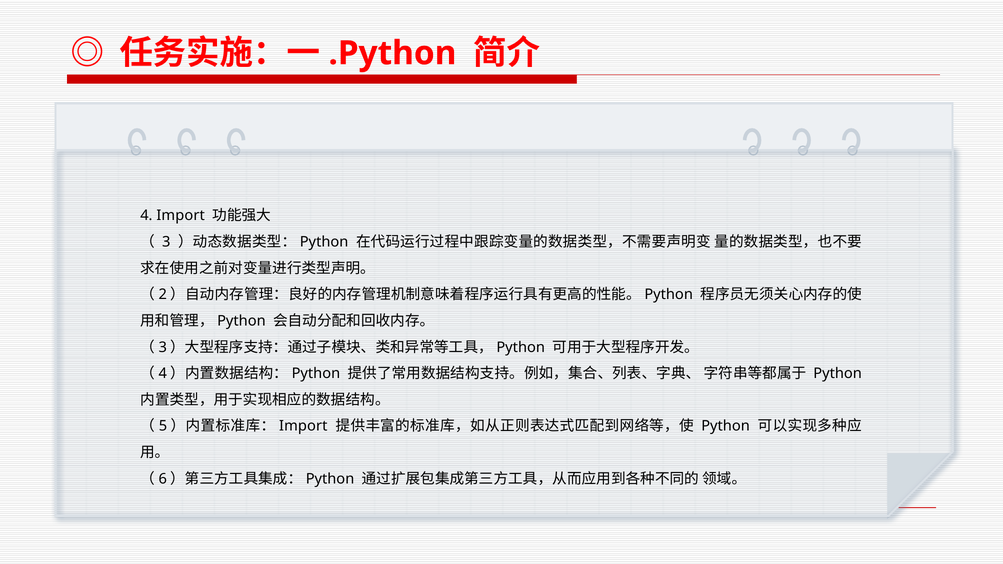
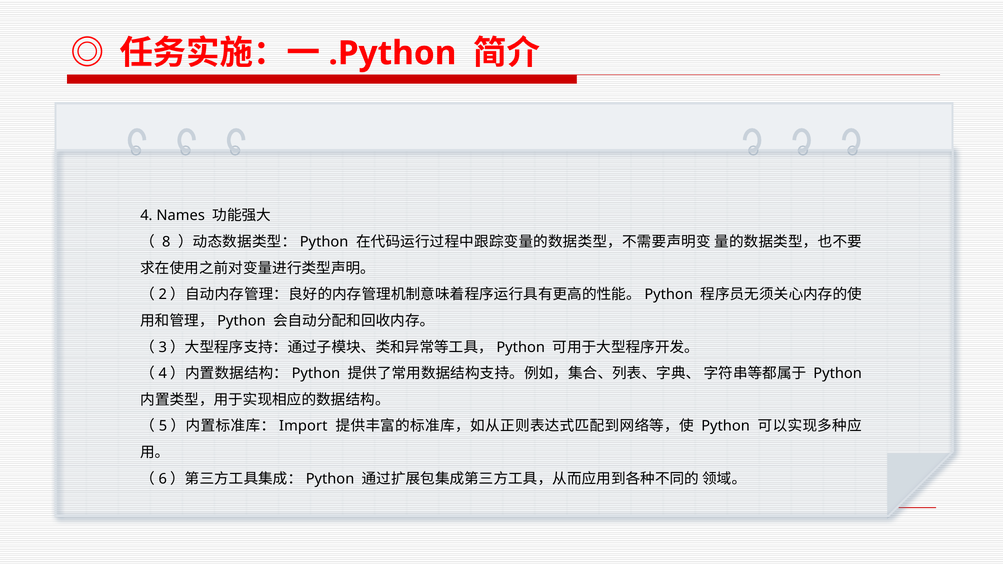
4 Import: Import -> Names (181, 216)
3: 3 -> 8 (166, 242)
